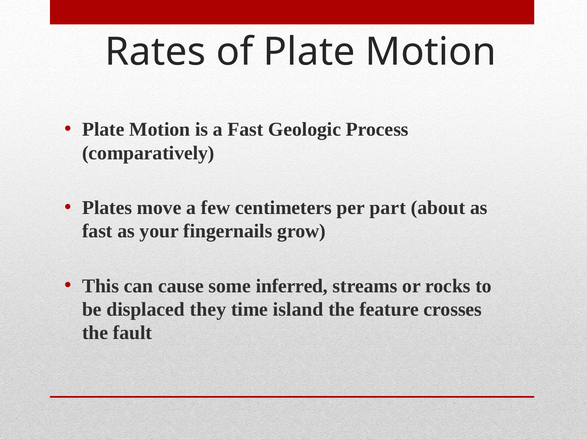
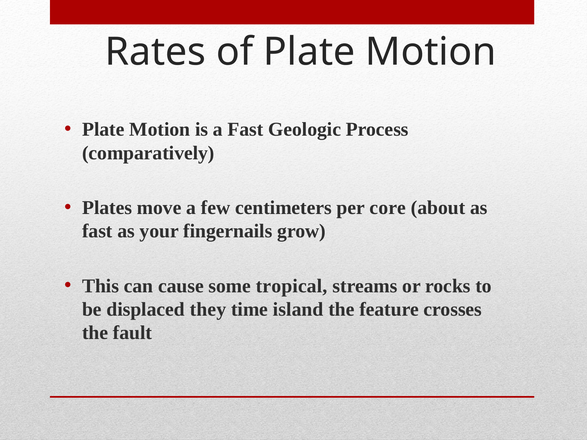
part: part -> core (388, 208)
inferred: inferred -> tropical (292, 286)
